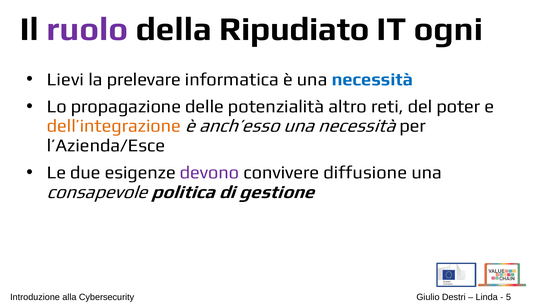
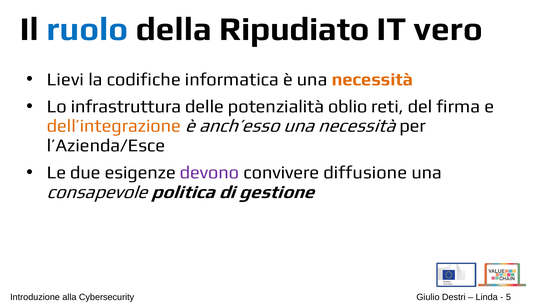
ruolo colour: purple -> blue (87, 29)
ogni: ogni -> vero (448, 29)
prelevare: prelevare -> codifiche (144, 80)
necessità colour: blue -> orange (372, 80)
propagazione: propagazione -> infrastruttura (126, 107)
altro: altro -> oblio (348, 107)
poter: poter -> firma (458, 107)
